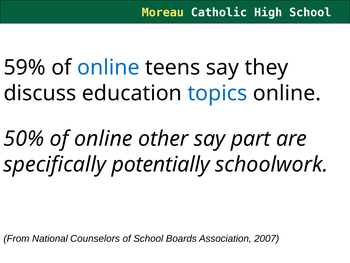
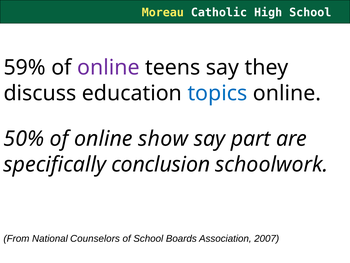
online colour: blue -> purple (108, 67)
other: other -> show (163, 139)
potentially: potentially -> conclusion (161, 164)
